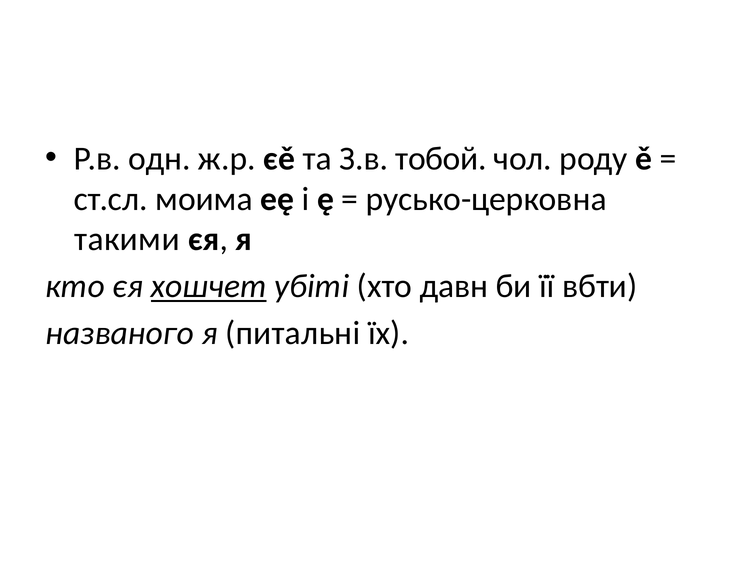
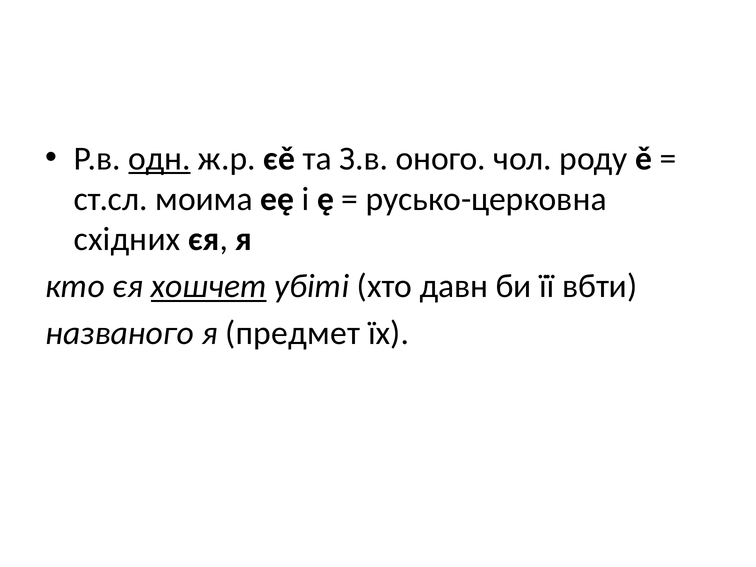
одн underline: none -> present (159, 159)
тобой: тобой -> оного (441, 159)
такими: такими -> східних (127, 239)
питальні: питальні -> предмет (293, 333)
